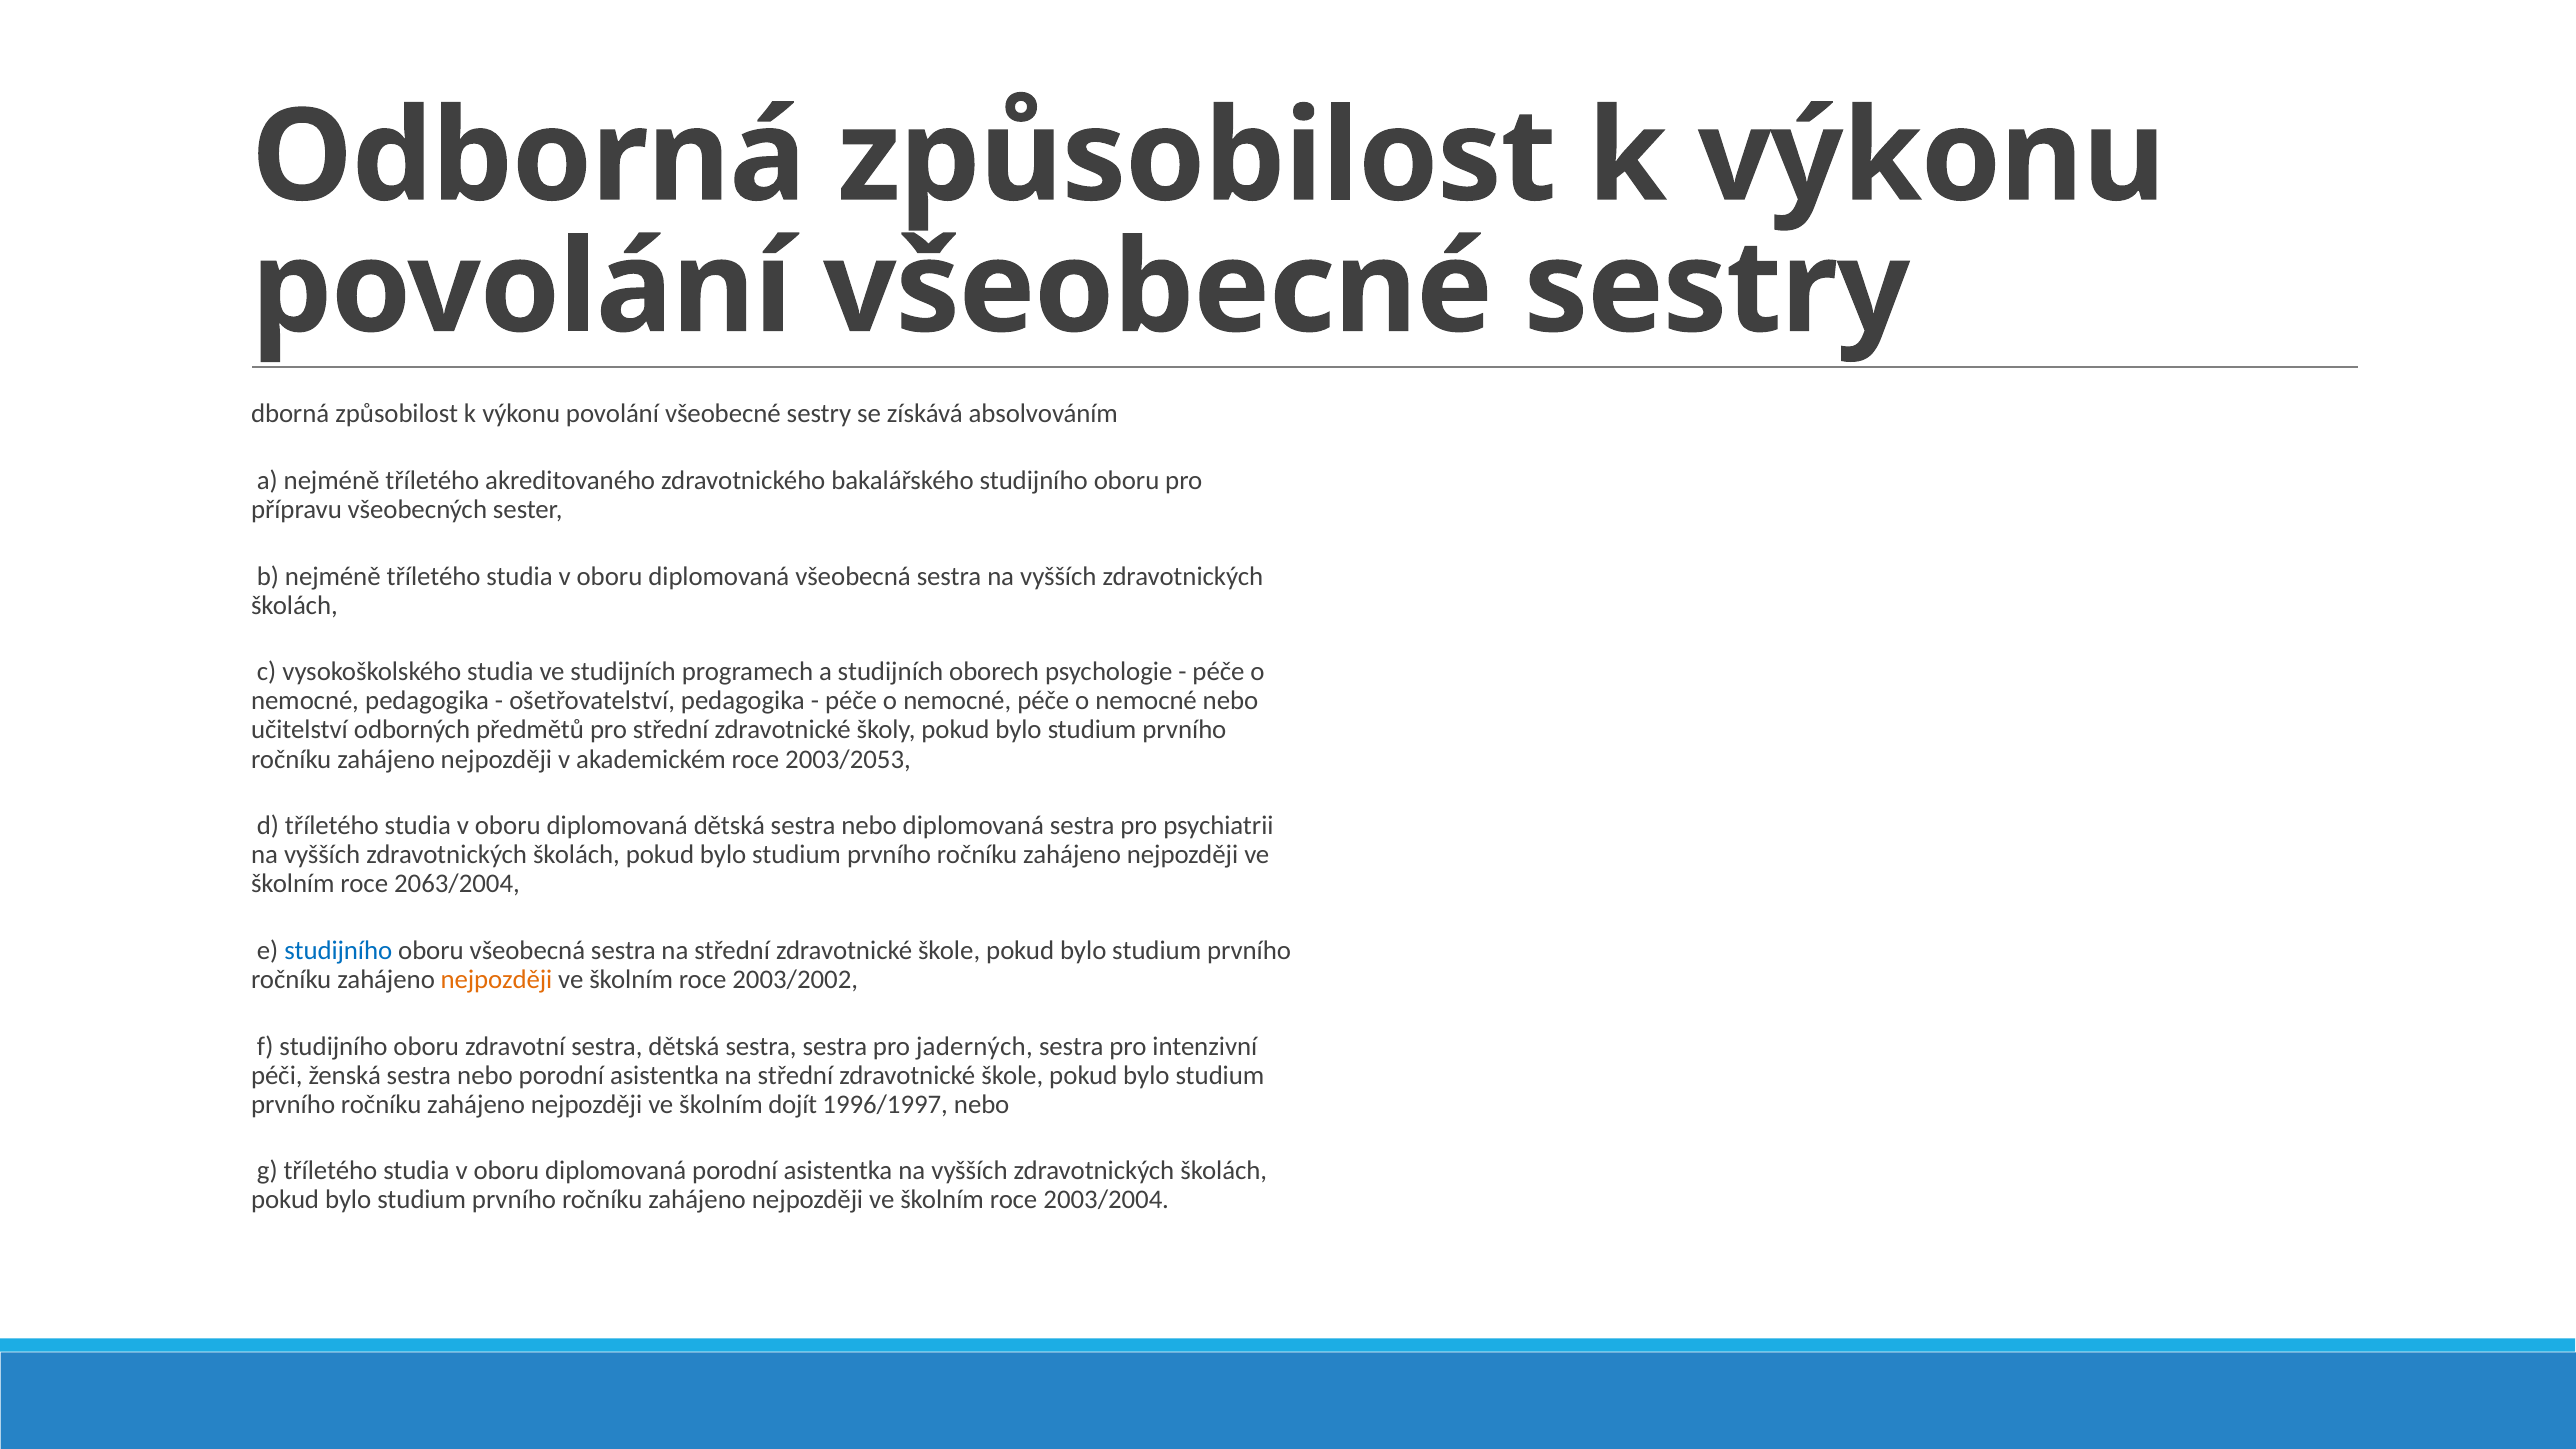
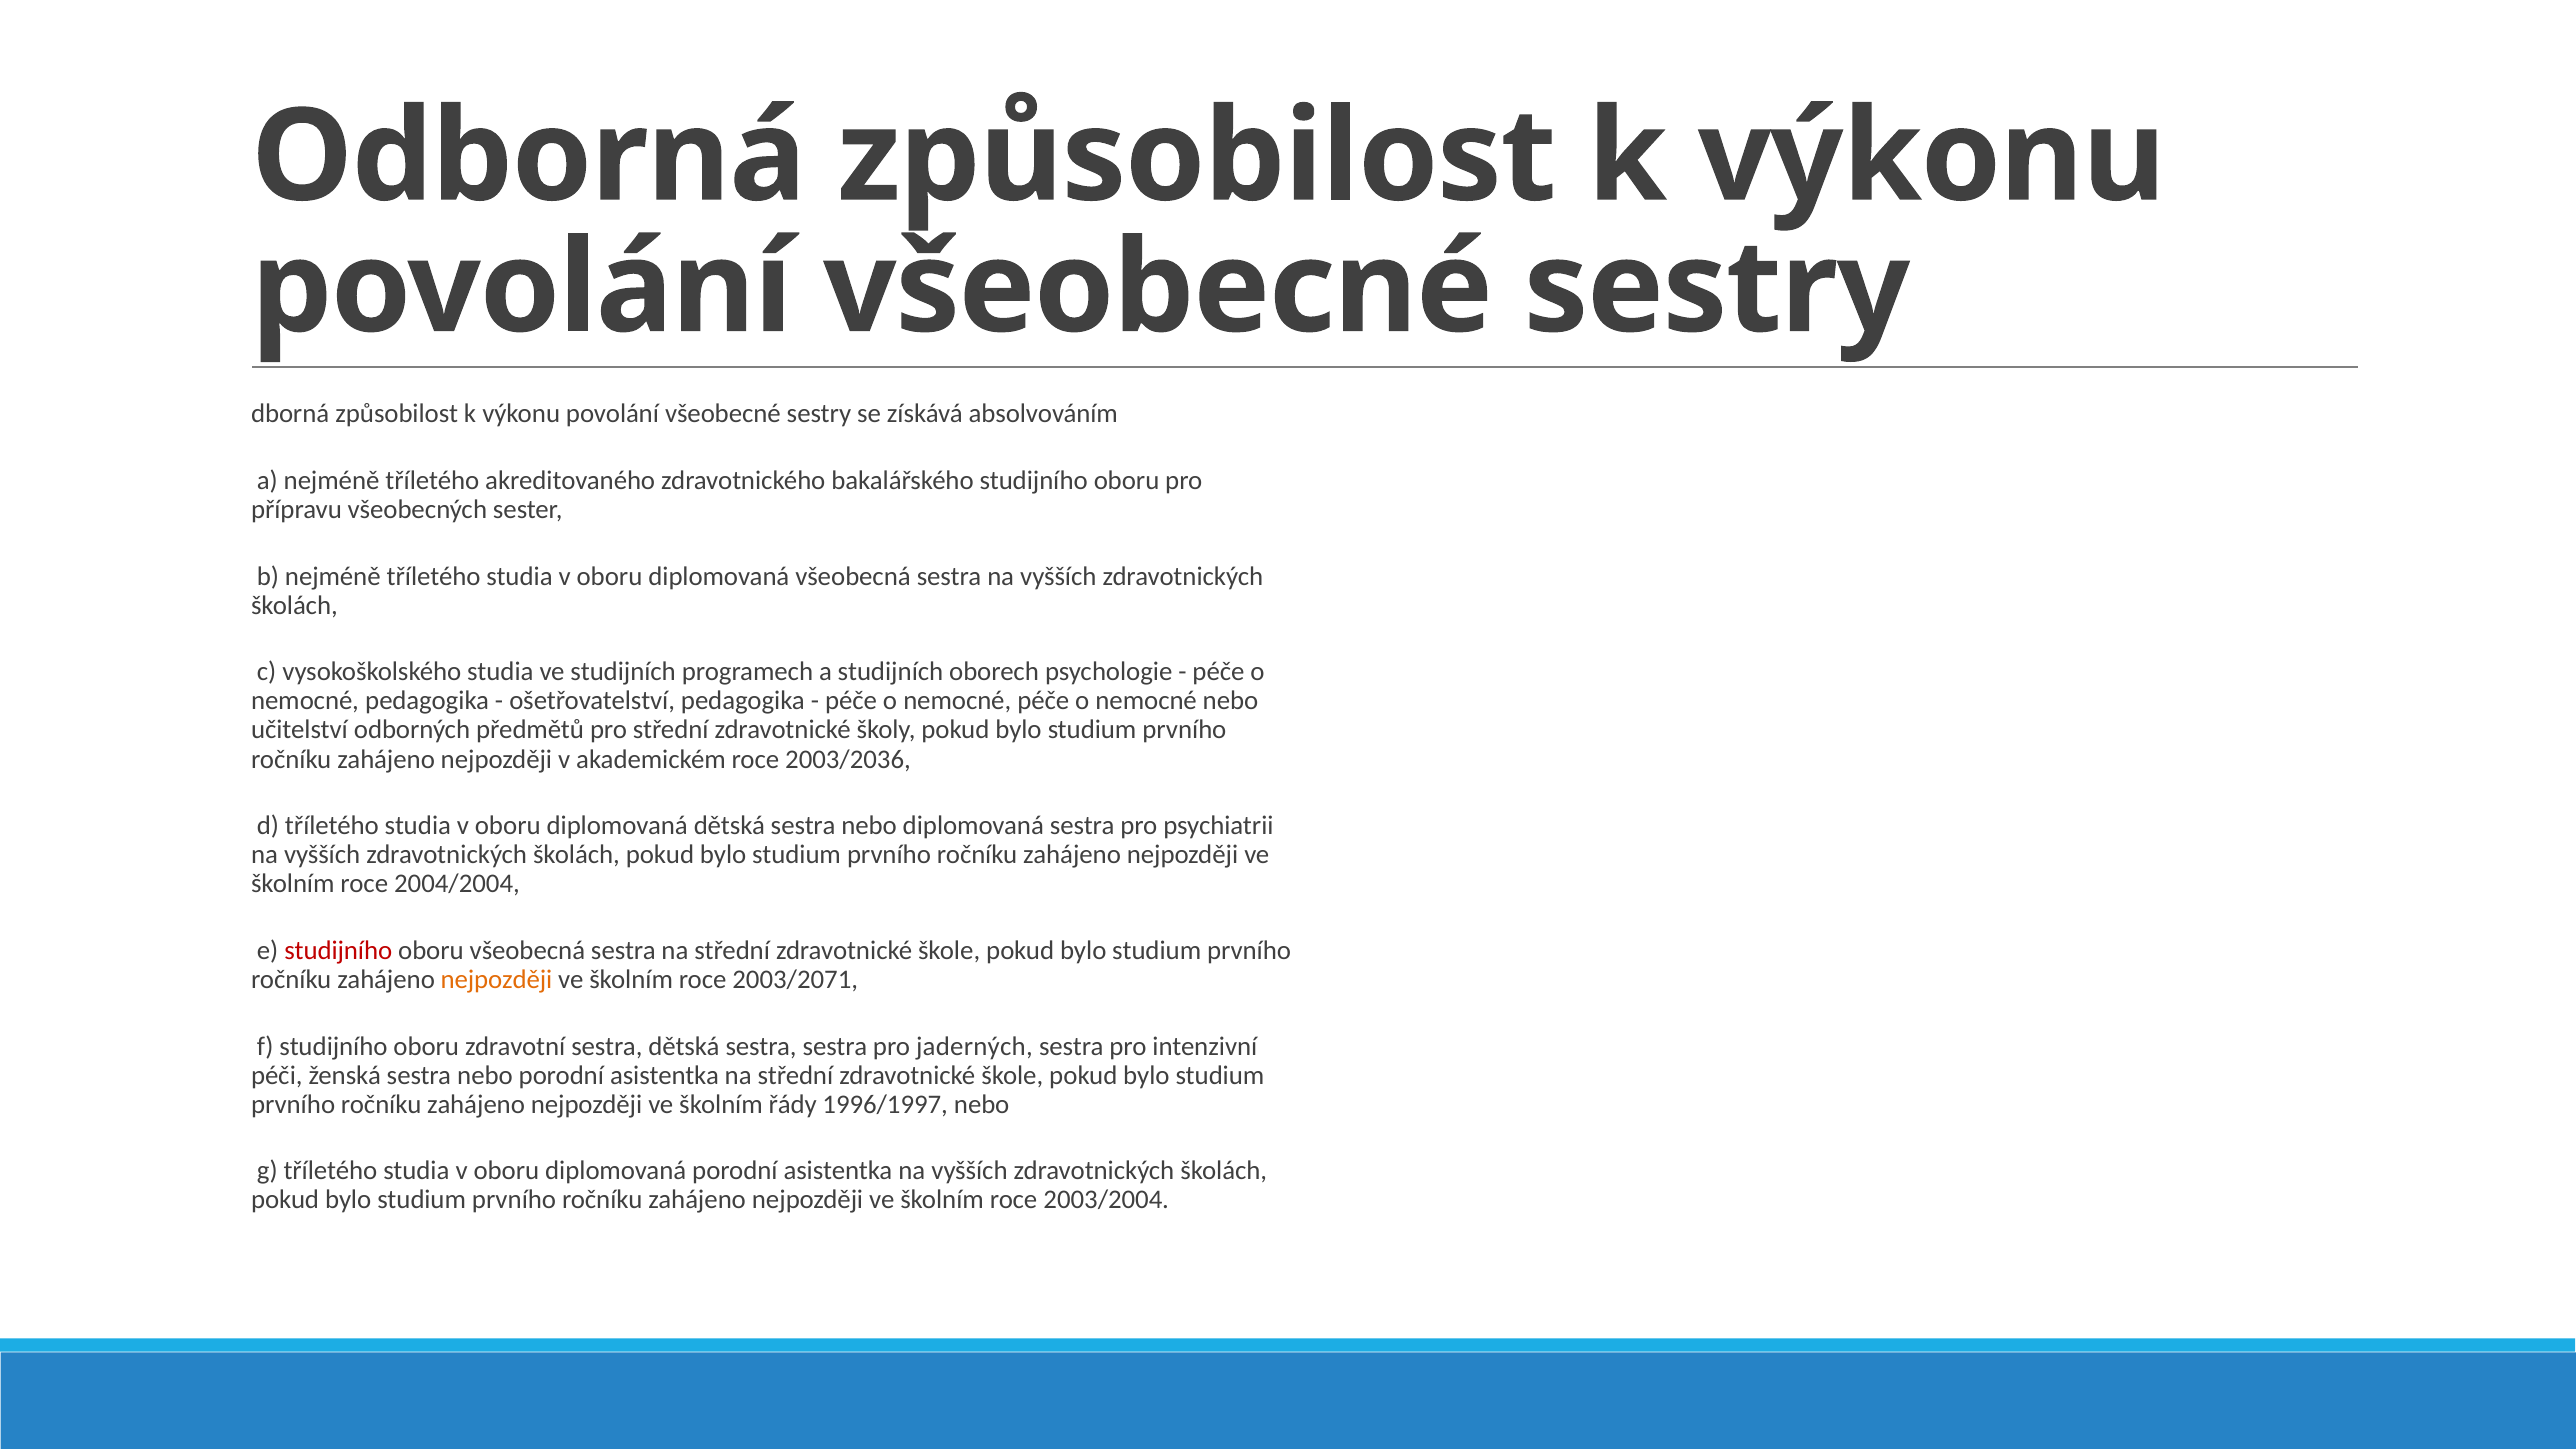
2003/2053: 2003/2053 -> 2003/2036 (848, 759)
2063/2004: 2063/2004 -> 2004/2004 (457, 884)
studijního colour: blue -> red (338, 951)
2003/2002: 2003/2002 -> 2003/2071 (795, 980)
dojít: dojít -> řády (793, 1104)
